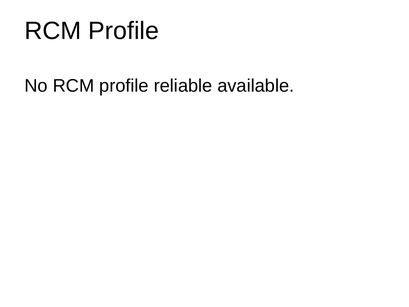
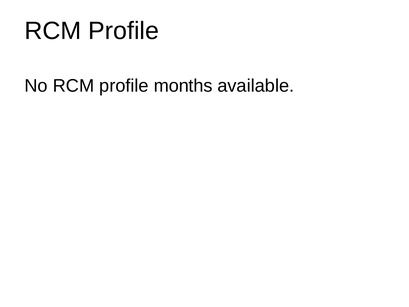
reliable: reliable -> months (183, 86)
